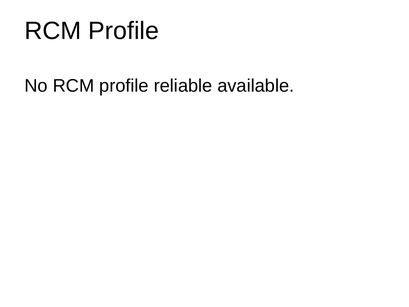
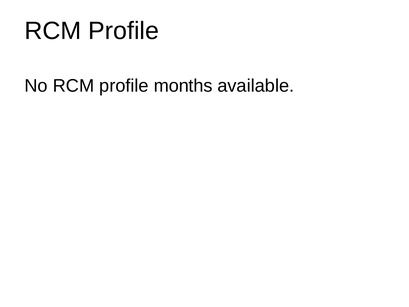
reliable: reliable -> months (183, 86)
